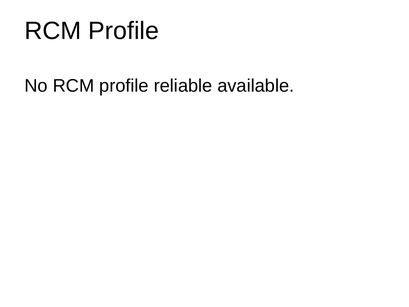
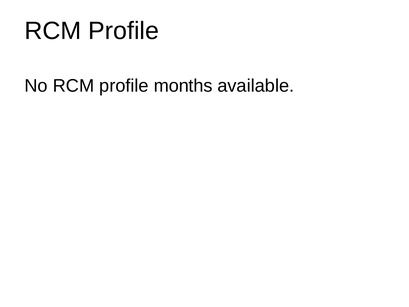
reliable: reliable -> months (183, 86)
